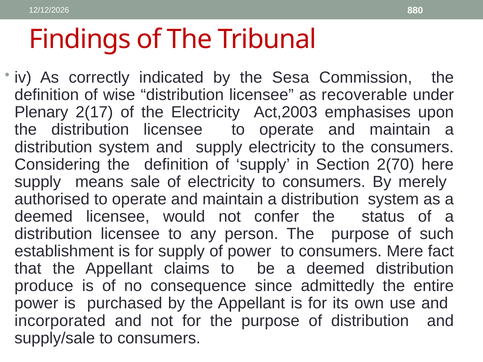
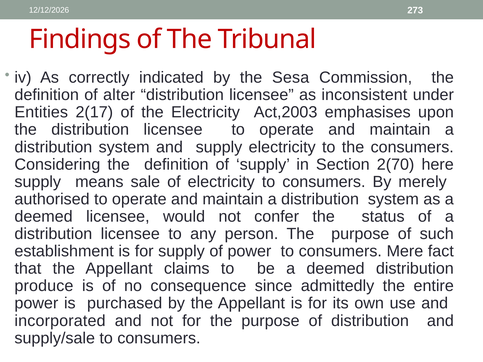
880: 880 -> 273 (415, 10)
wise: wise -> alter (119, 95)
recoverable: recoverable -> inconsistent (364, 95)
Plenary: Plenary -> Entities (41, 112)
